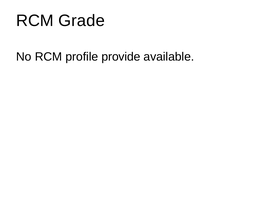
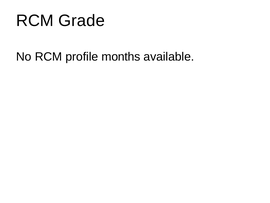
provide: provide -> months (121, 57)
